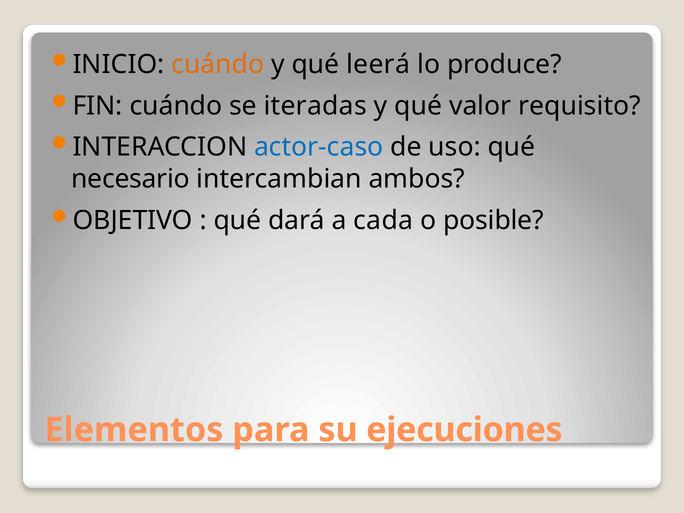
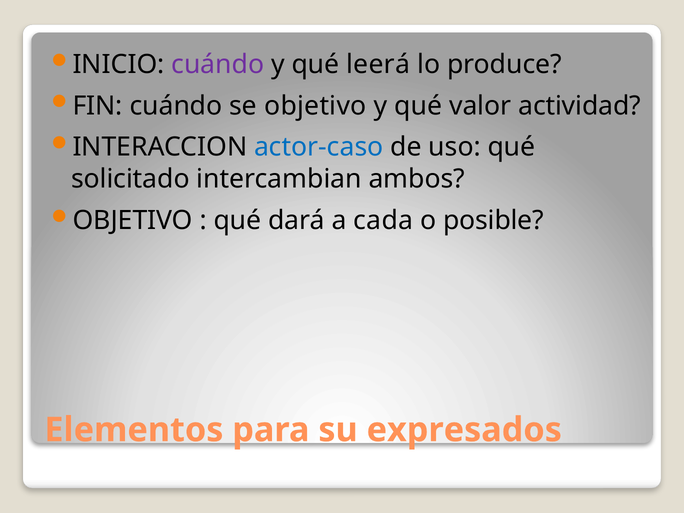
cuándo colour: orange -> purple (218, 64)
se iteradas: iteradas -> objetivo (315, 106)
requisito: requisito -> actividad (580, 106)
necesario: necesario -> solicitado (130, 179)
ejecuciones: ejecuciones -> expresados (464, 430)
